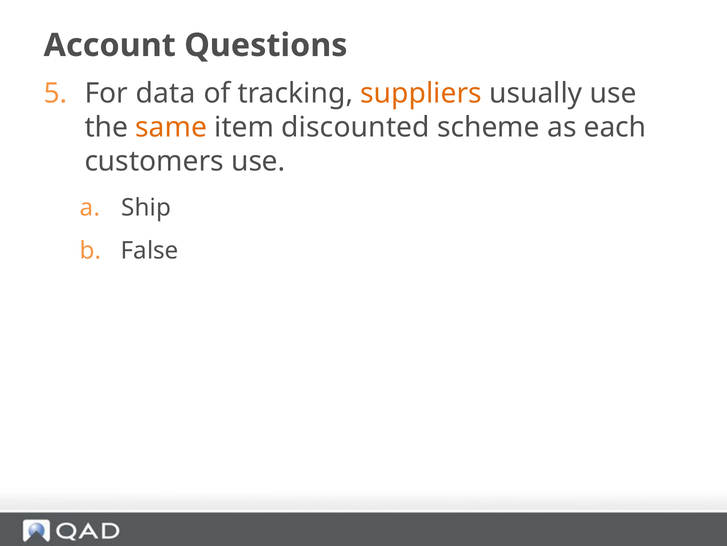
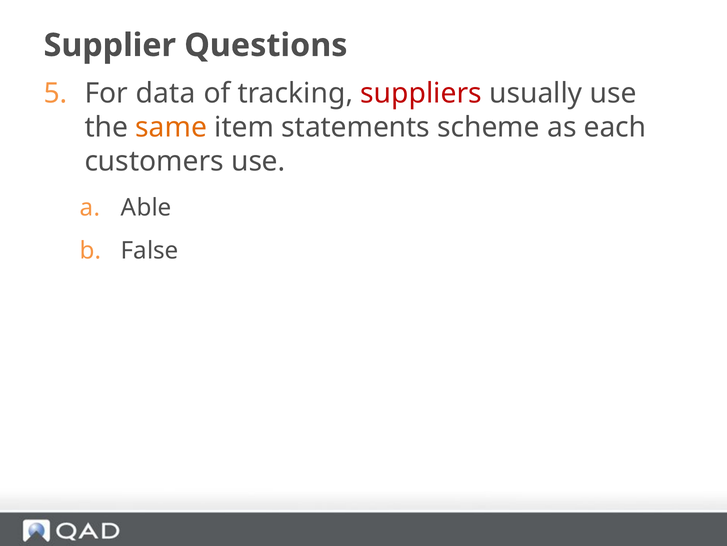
Account: Account -> Supplier (110, 45)
suppliers colour: orange -> red (421, 93)
discounted: discounted -> statements (356, 127)
Ship: Ship -> Able (146, 207)
